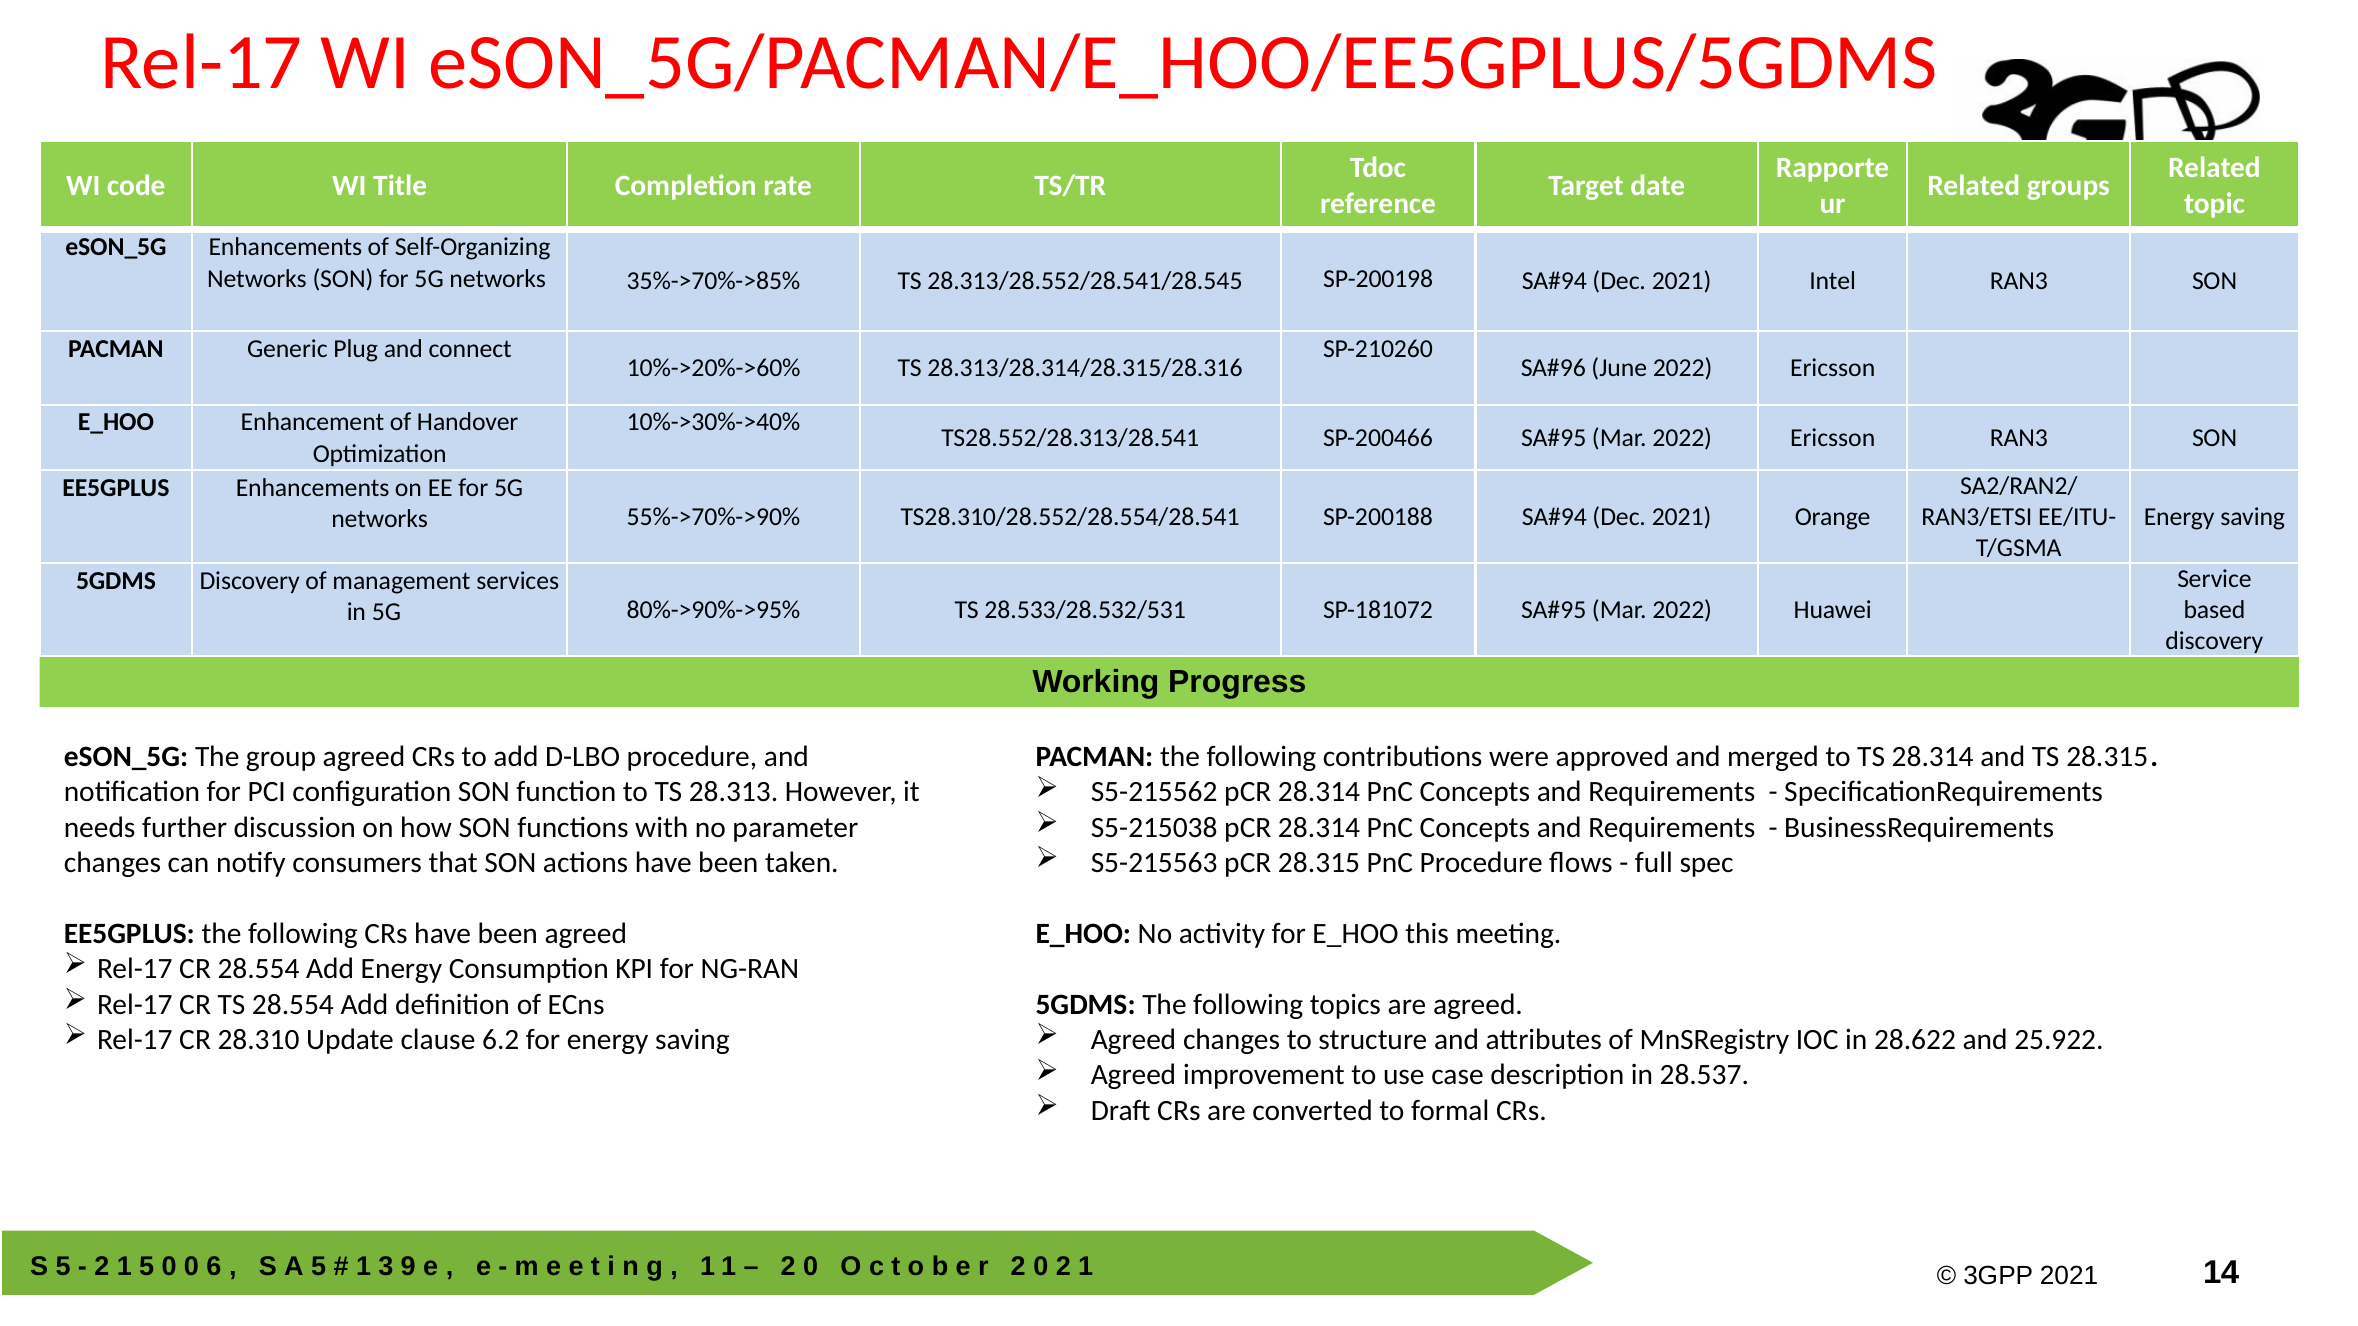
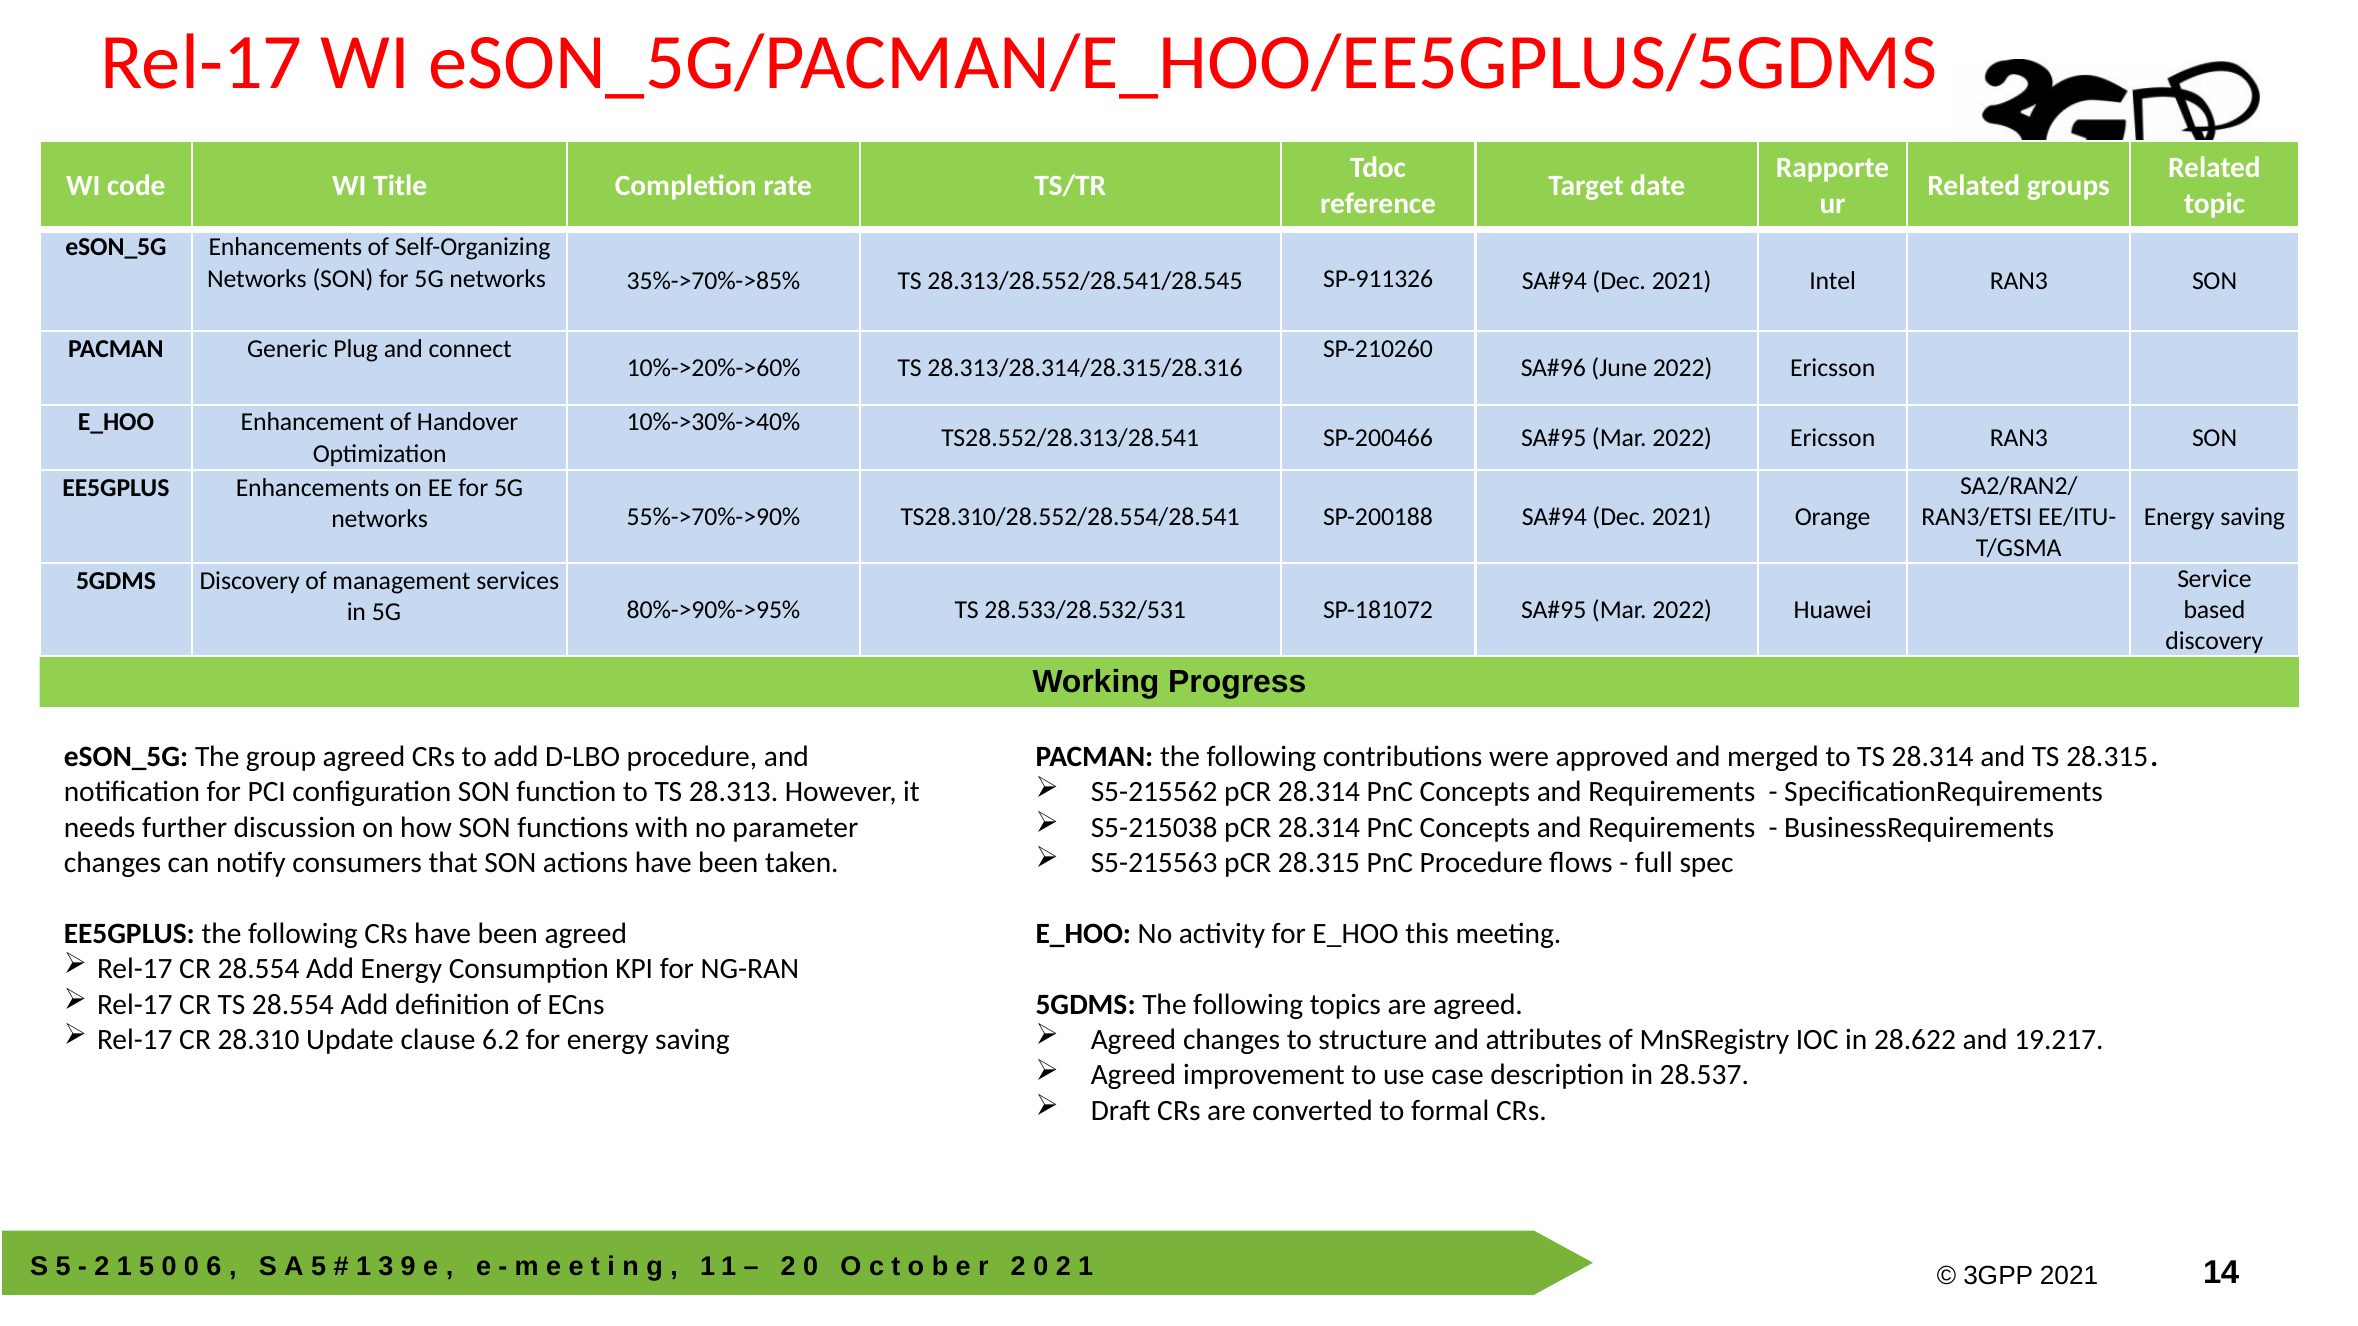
SP-200198: SP-200198 -> SP-911326 (1378, 279)
25.922: 25.922 -> 19.217 (2059, 1040)
